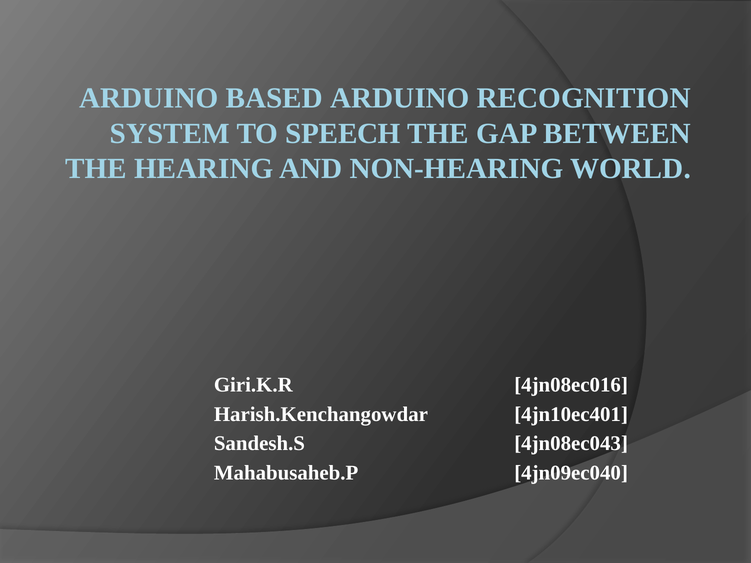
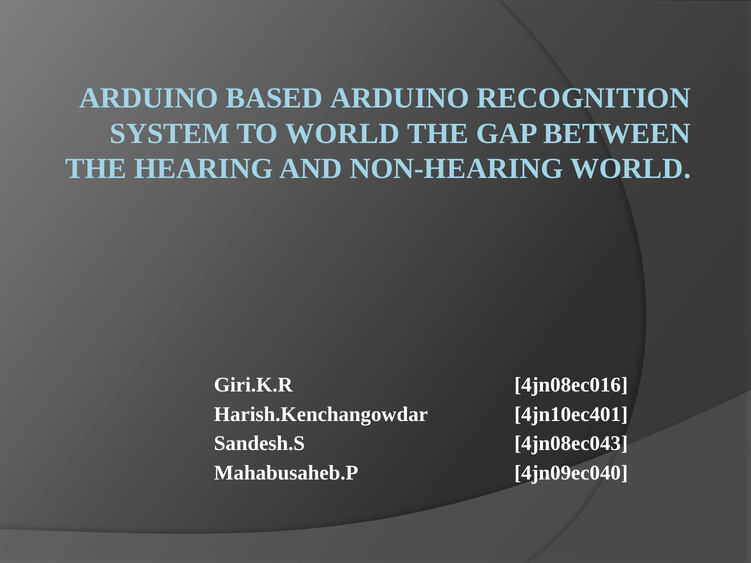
TO SPEECH: SPEECH -> WORLD (343, 133)
